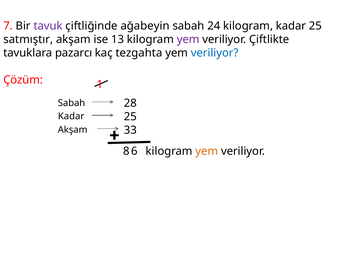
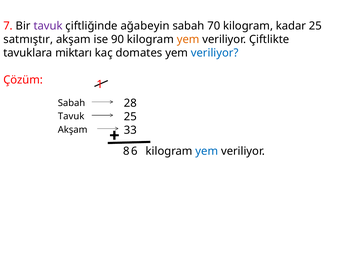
24: 24 -> 70 (214, 26)
13: 13 -> 90 (118, 39)
yem colour: purple -> orange (188, 39)
pazarcı: pazarcı -> miktarı (74, 53)
tezgahta: tezgahta -> domates (139, 53)
Kadar: Kadar -> Tavuk (71, 116)
yem colour: orange -> blue (207, 151)
